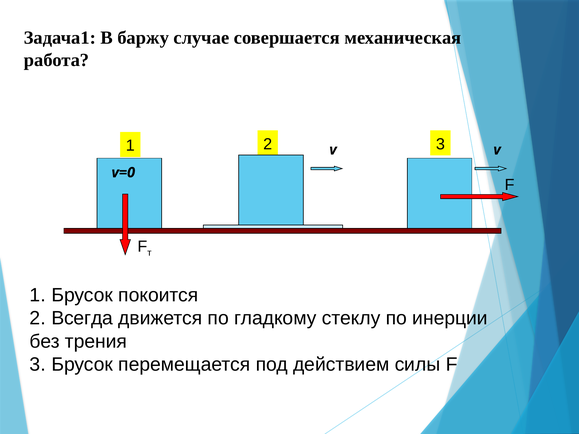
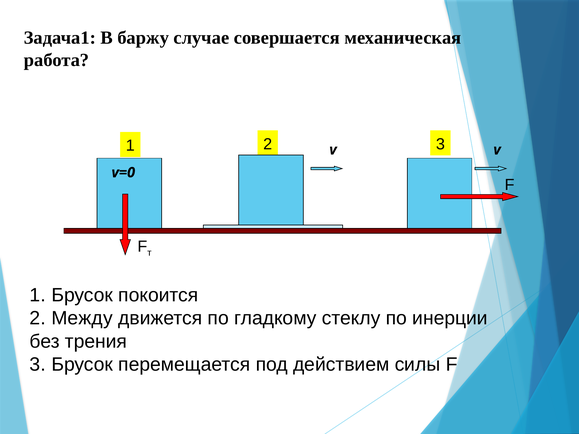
Всегда: Всегда -> Между (82, 318)
